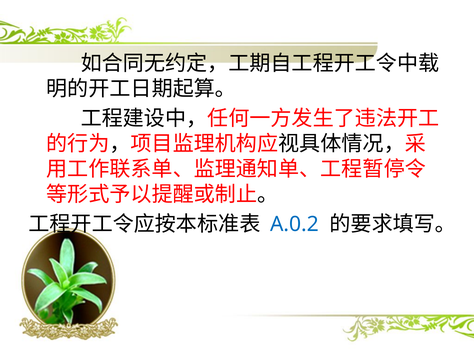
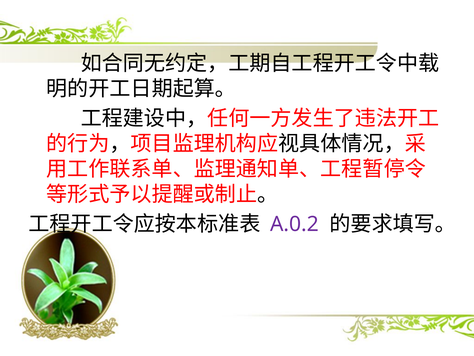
A.0.2 colour: blue -> purple (295, 224)
